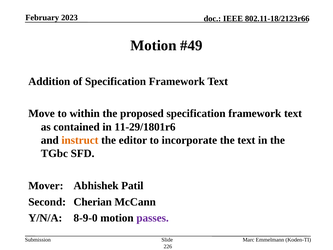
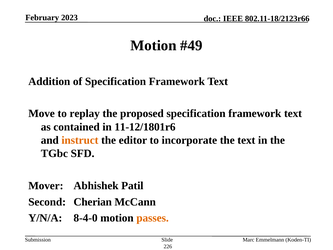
within: within -> replay (85, 113)
11-29/1801r6: 11-29/1801r6 -> 11-12/1801r6 (145, 127)
8-9-0: 8-9-0 -> 8-4-0 (86, 218)
passes colour: purple -> orange (153, 218)
